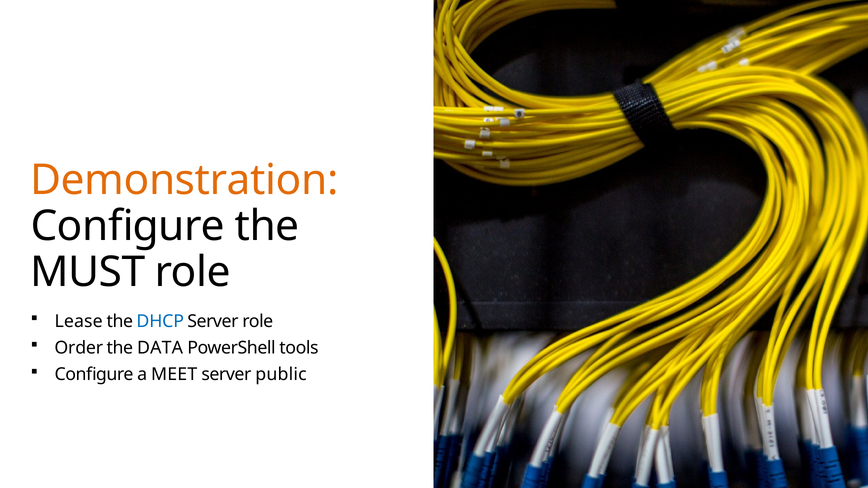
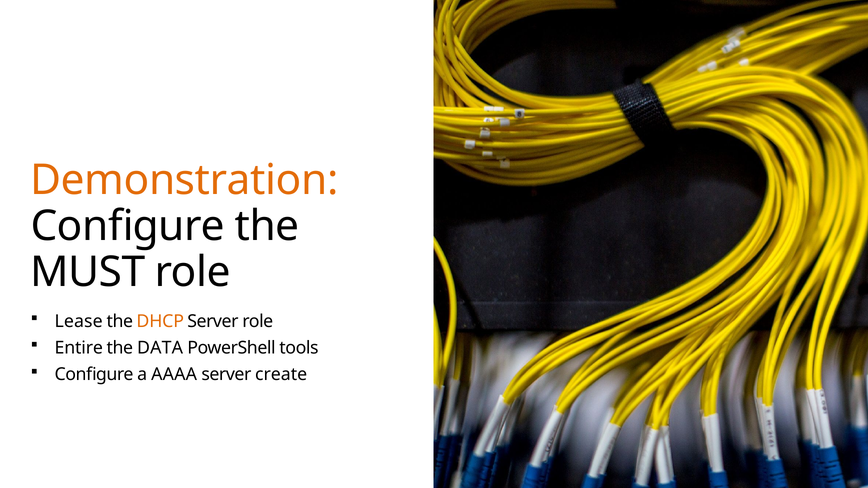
DHCP colour: blue -> orange (160, 321)
Order: Order -> Entire (79, 348)
MEET: MEET -> AAAA (174, 375)
public: public -> create (281, 375)
